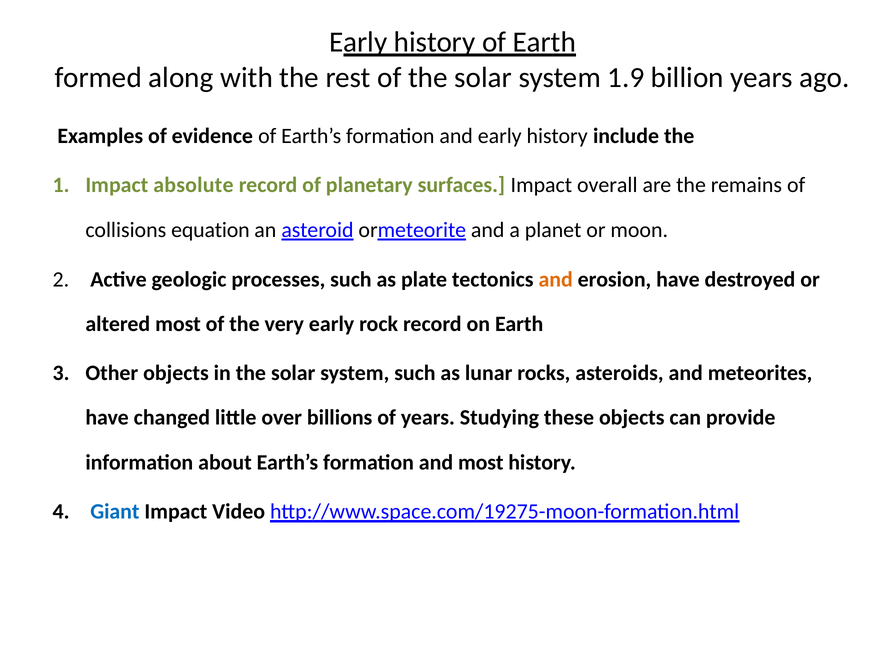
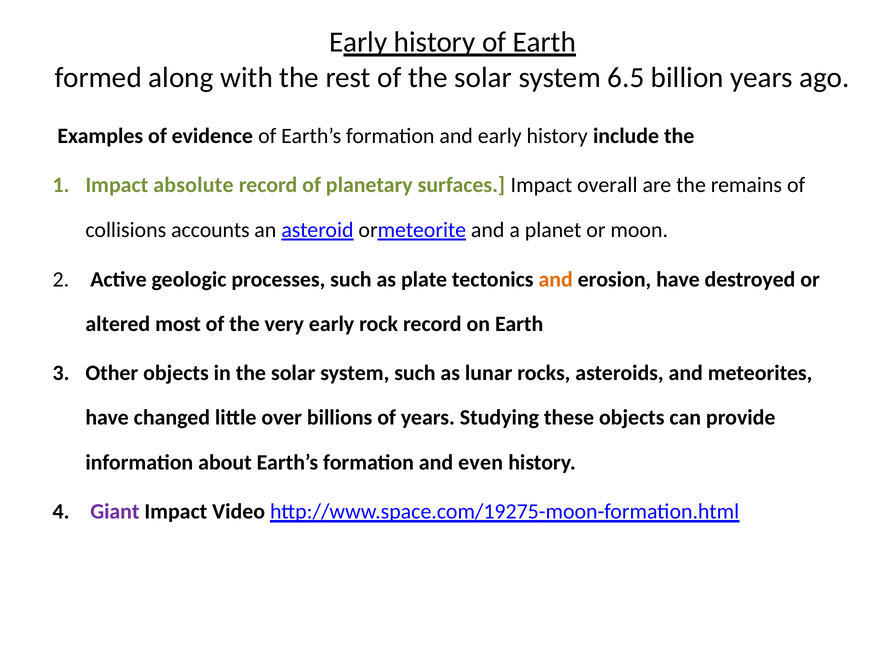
1.9: 1.9 -> 6.5 (626, 77)
equation: equation -> accounts (210, 230)
and most: most -> even (481, 462)
Giant colour: blue -> purple (115, 512)
